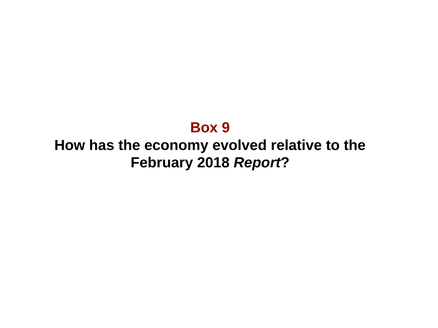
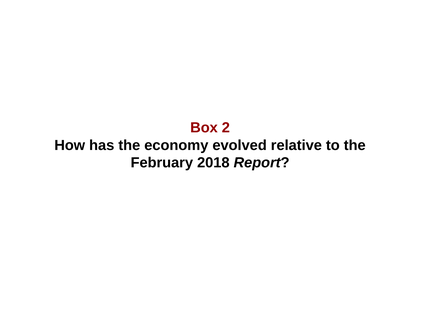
9: 9 -> 2 (226, 128)
